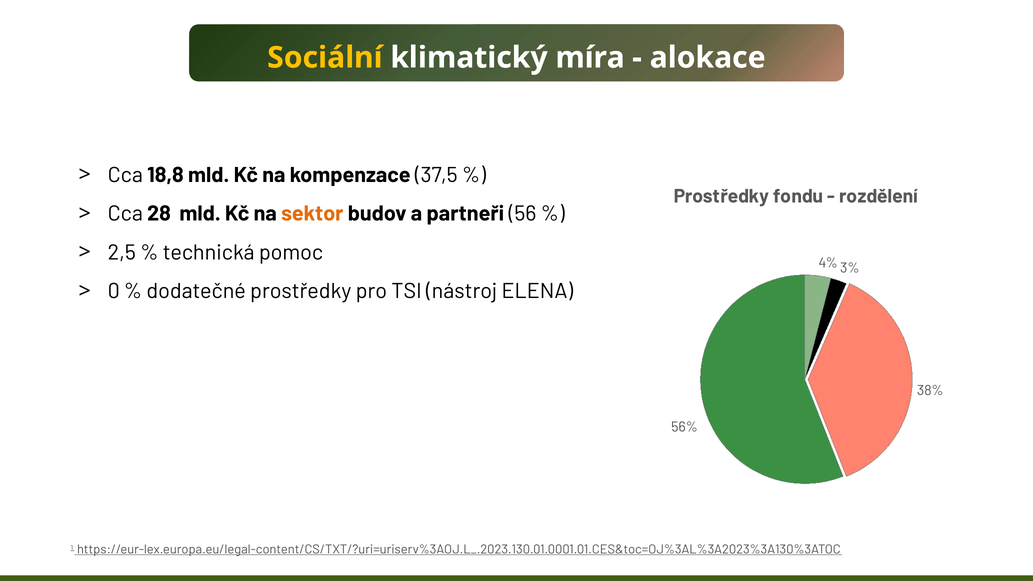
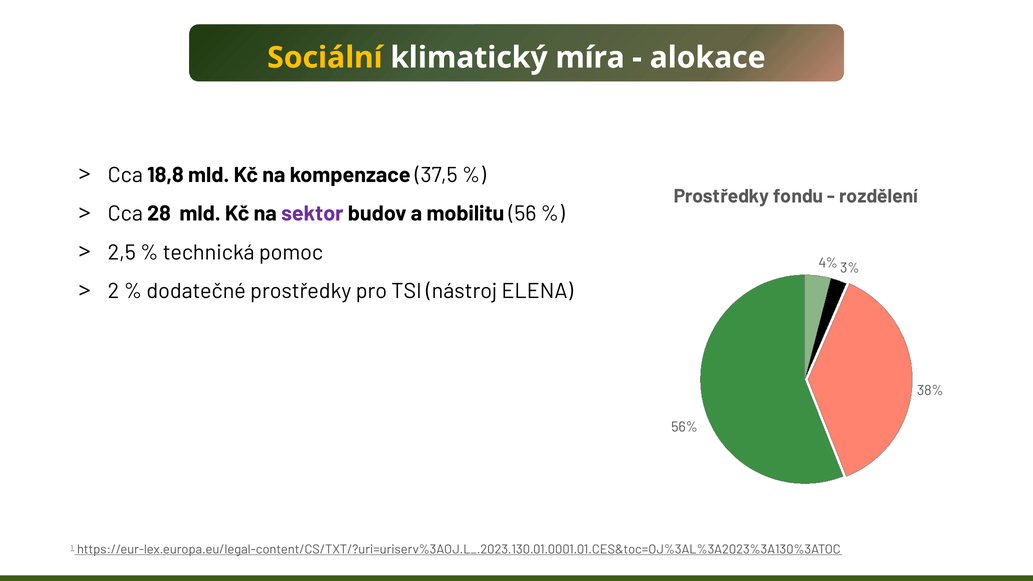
sektor colour: orange -> purple (312, 214)
partneři: partneři -> mobilitu (465, 214)
0: 0 -> 2 (113, 291)
